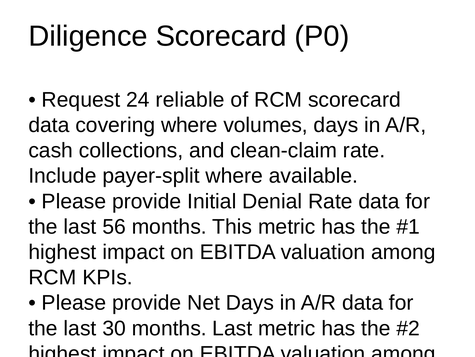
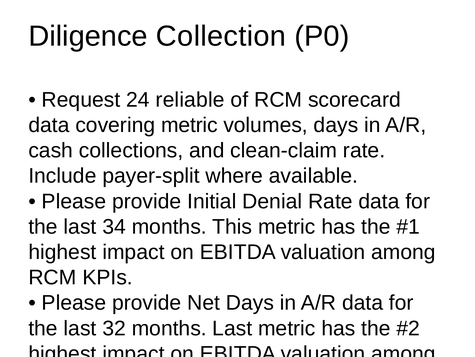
Diligence Scorecard: Scorecard -> Collection (221, 36)
covering where: where -> metric (189, 125)
56: 56 -> 34 (114, 226)
30: 30 -> 32 (114, 328)
